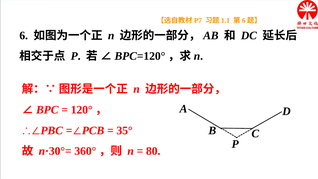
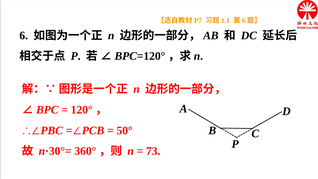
35°: 35° -> 50° (125, 130)
80: 80 -> 73 (153, 151)
